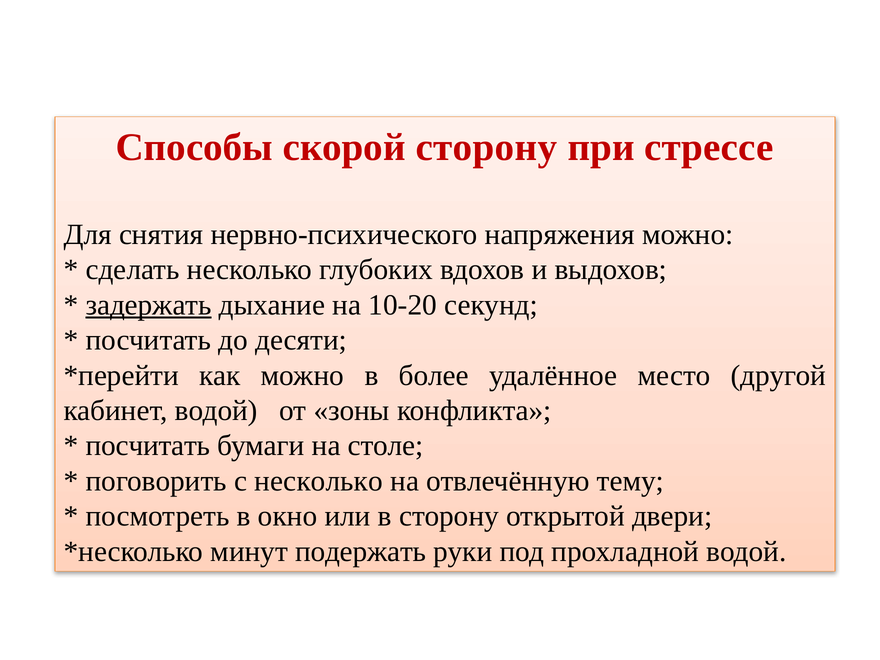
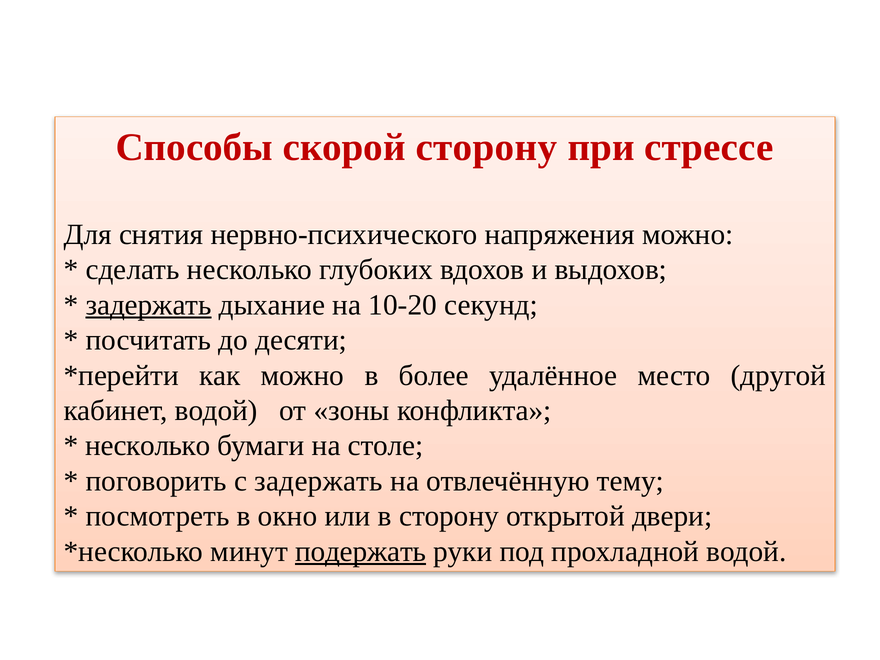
посчитать: посчитать -> несколько (148, 446)
с несколько: несколько -> задержать (319, 481)
подержать underline: none -> present (361, 551)
